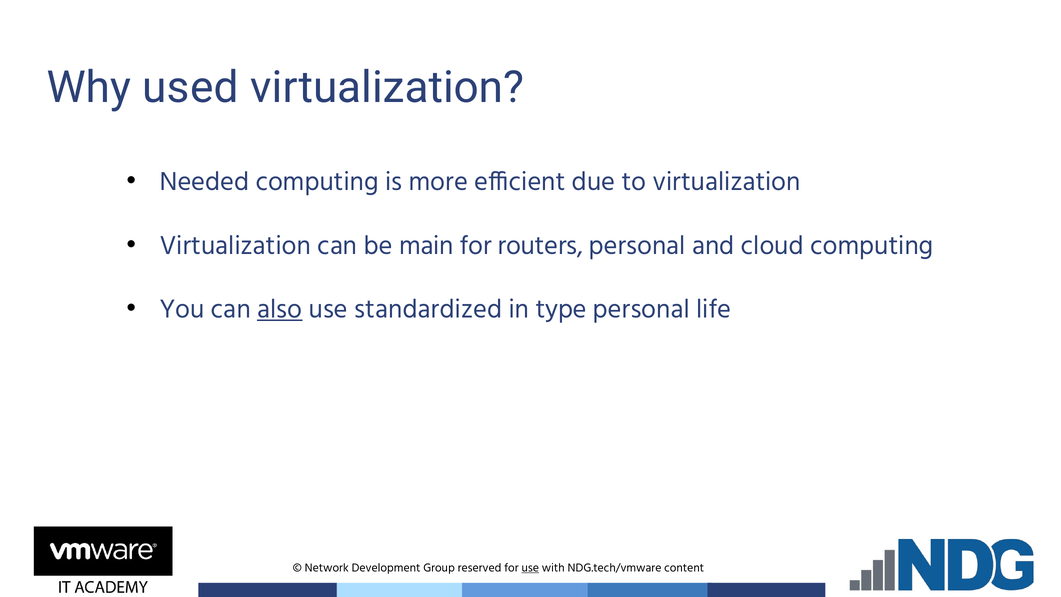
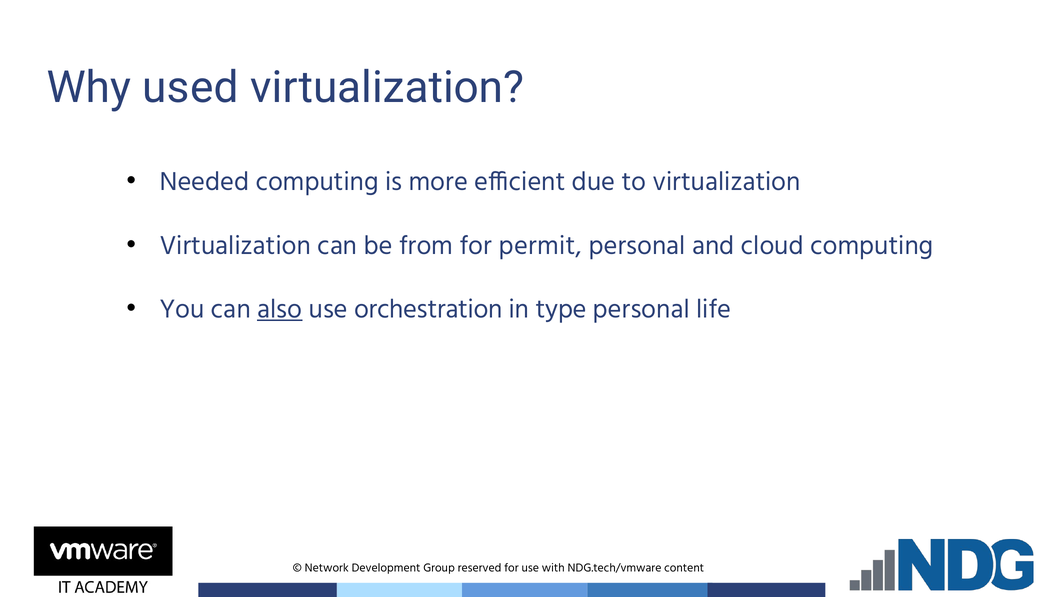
main: main -> from (426, 245)
routers: routers -> permit (540, 245)
standardized: standardized -> orchestration (428, 309)
use underline: present -> none (530, 568)
